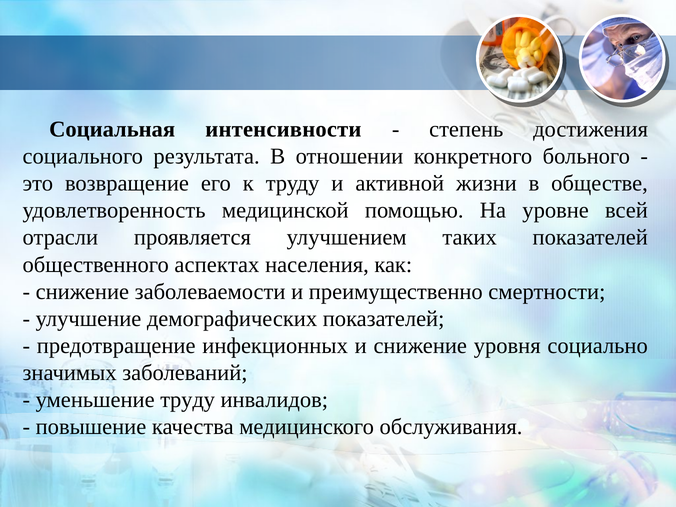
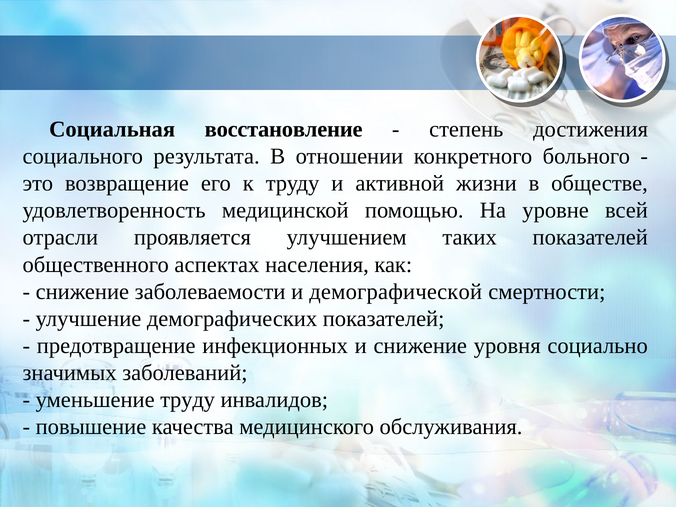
интенсивности: интенсивности -> восстановление (284, 129)
преимущественно: преимущественно -> демографической (396, 292)
